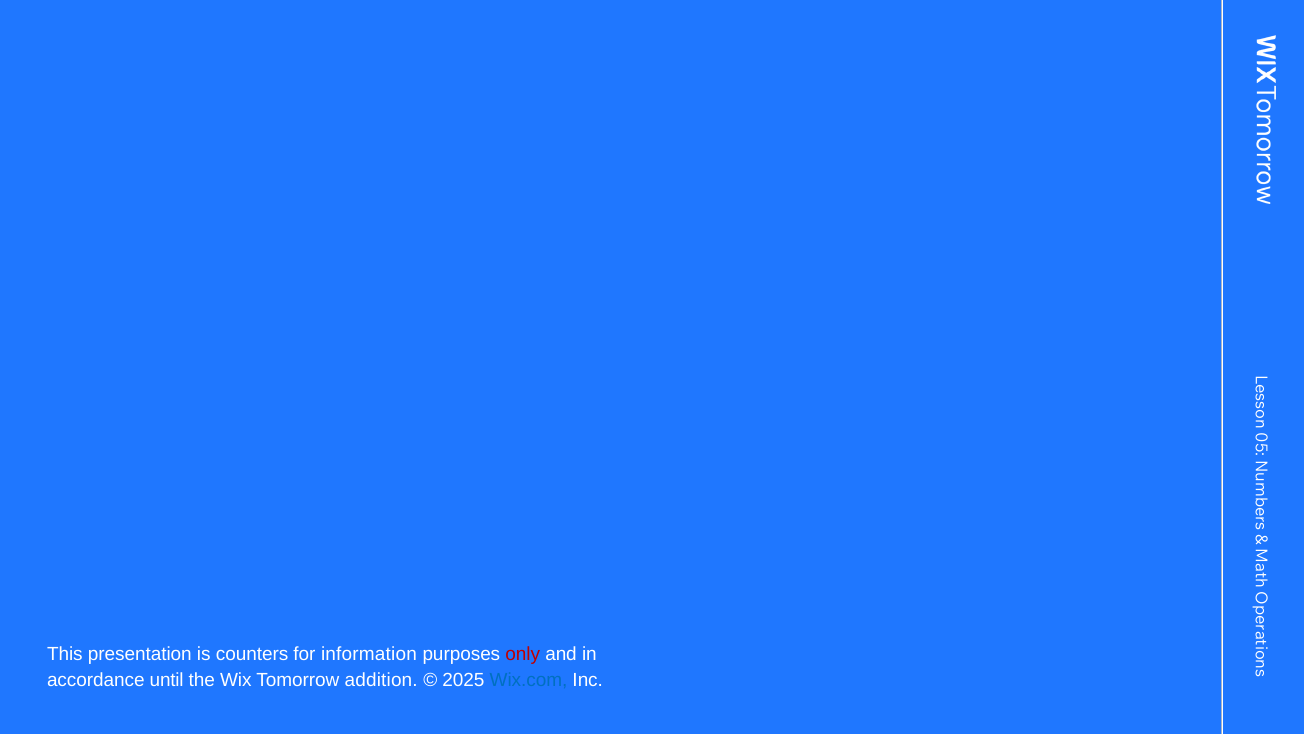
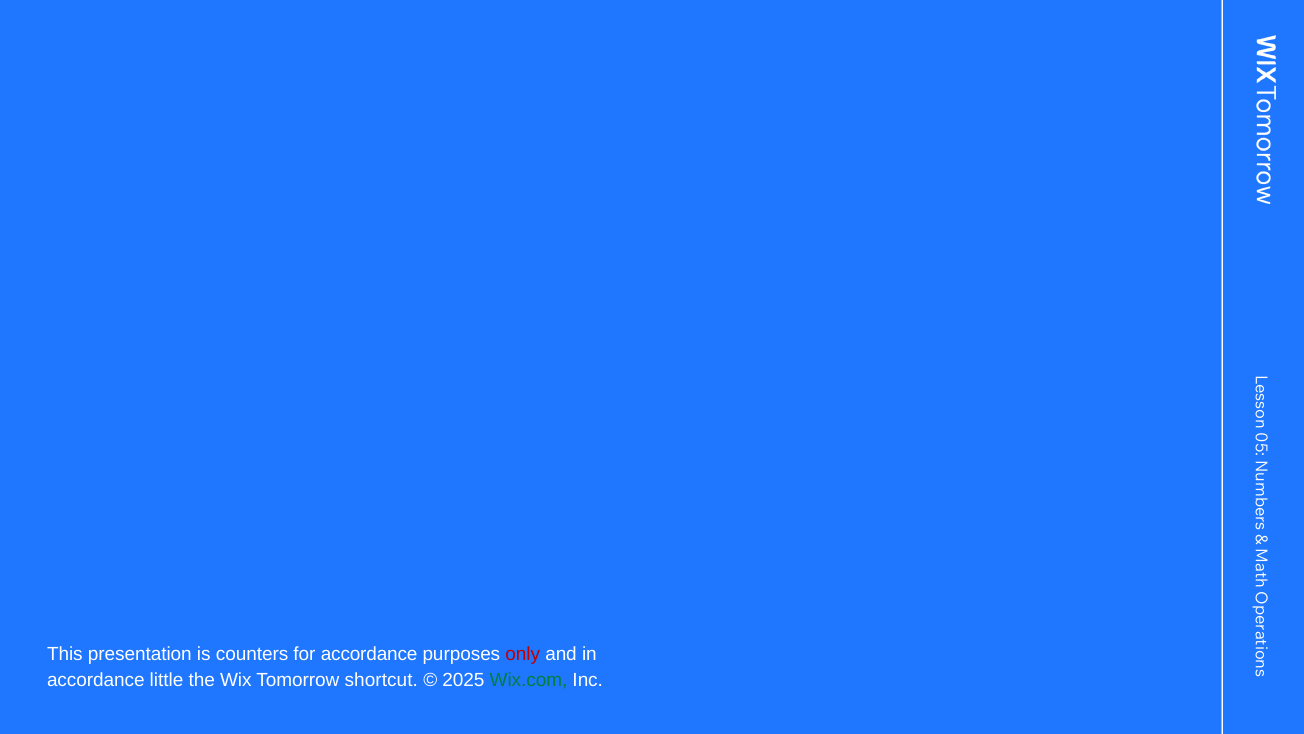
for information: information -> accordance (369, 654)
until: until -> little (167, 680)
addition: addition -> shortcut (381, 680)
Wix.com colour: blue -> green (528, 680)
